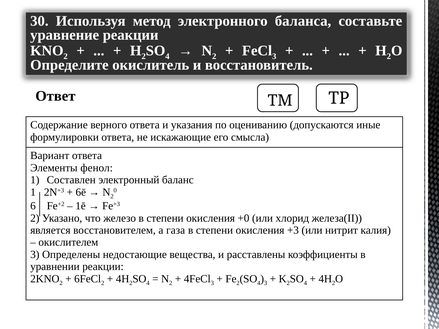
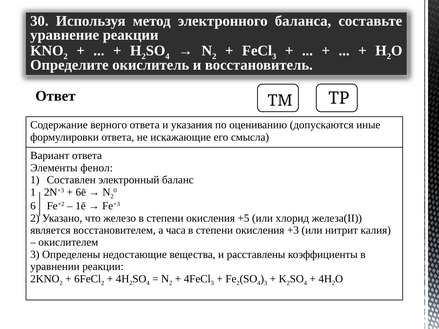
+0: +0 -> +5 (243, 218)
газа: газа -> часа (176, 230)
